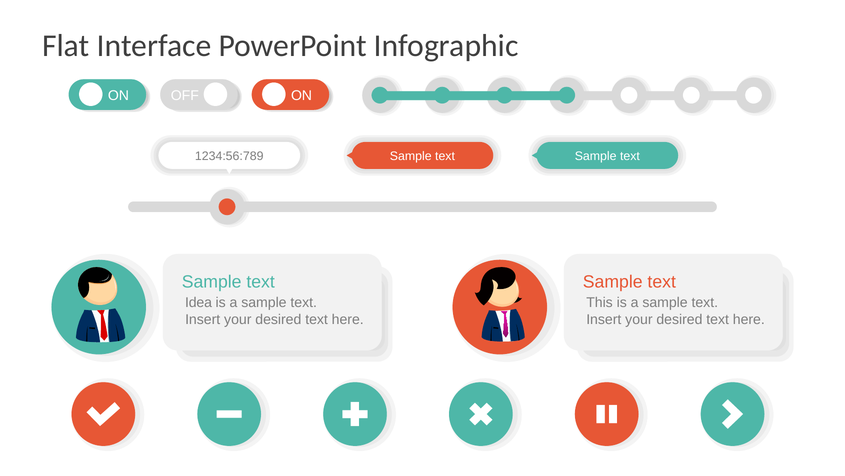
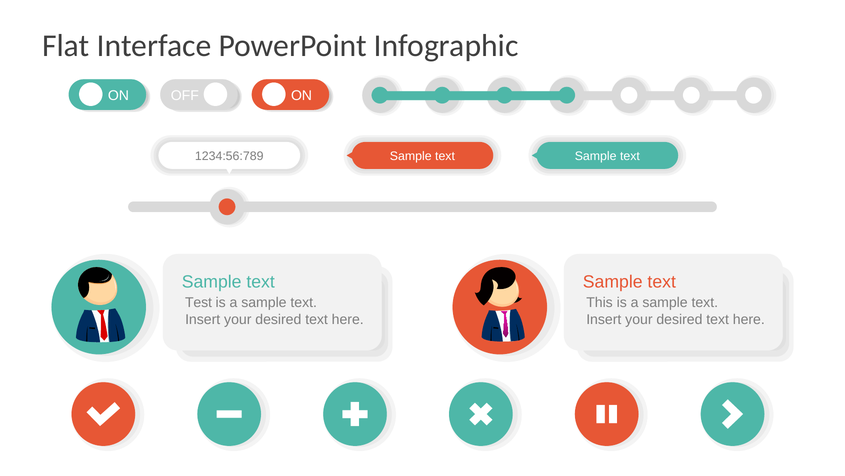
Idea: Idea -> Test (199, 302)
